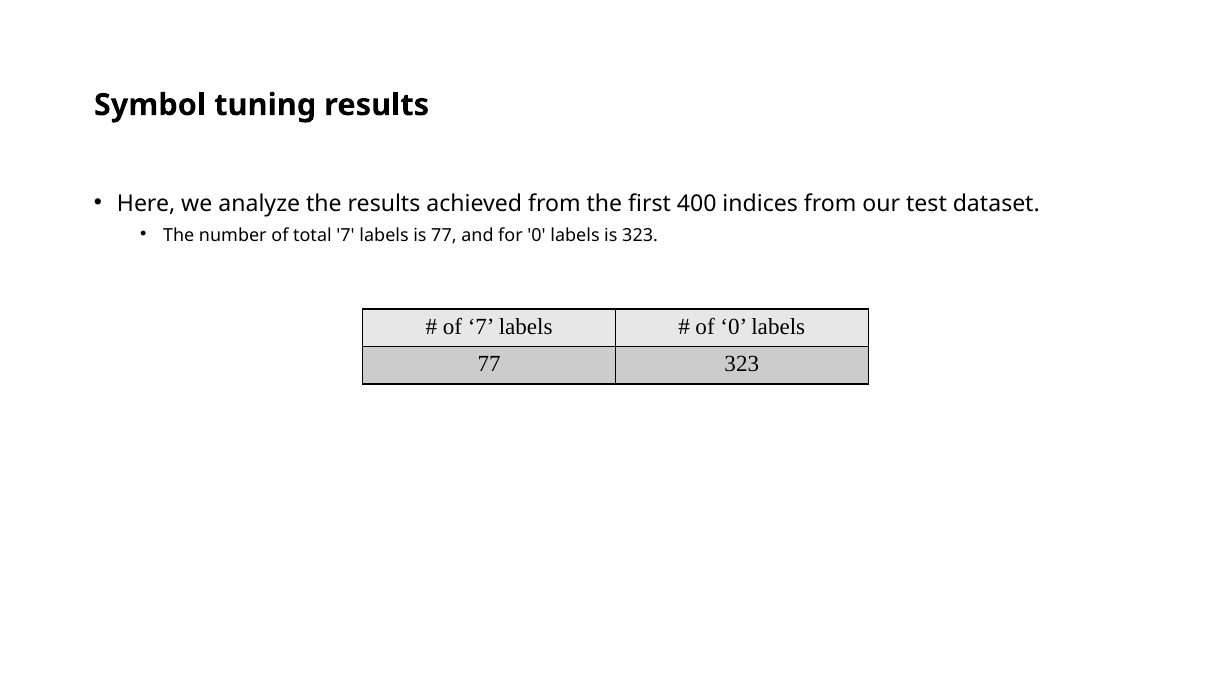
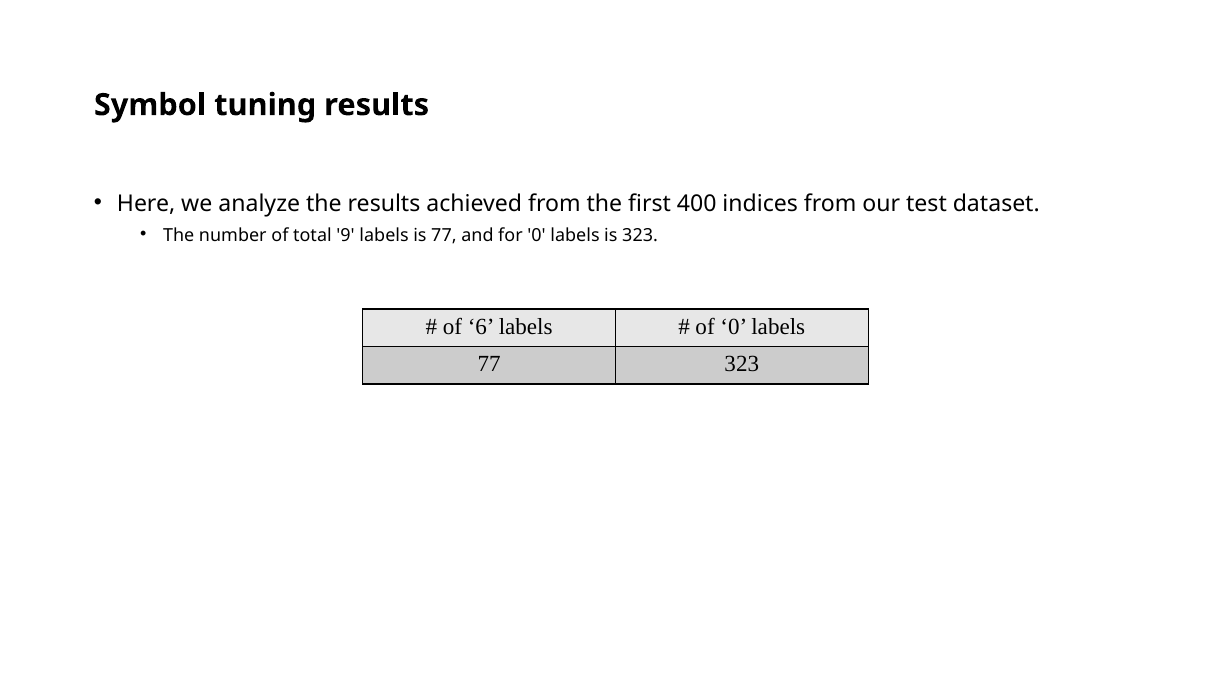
total 7: 7 -> 9 (346, 235)
of 7: 7 -> 6 (481, 326)
